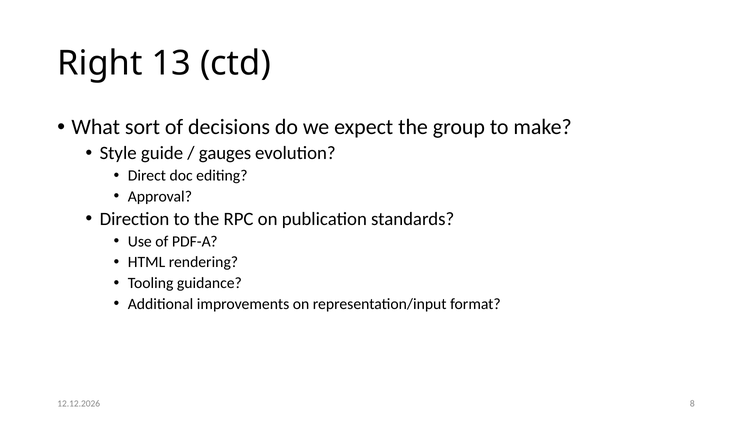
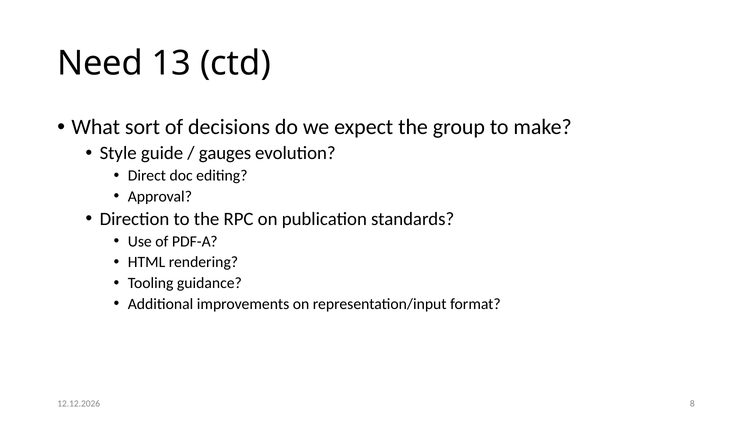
Right: Right -> Need (100, 63)
